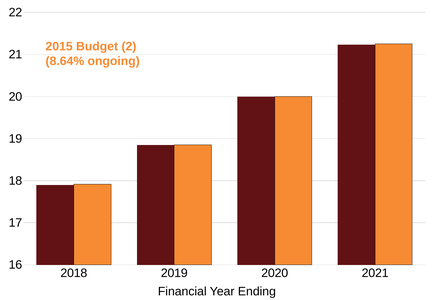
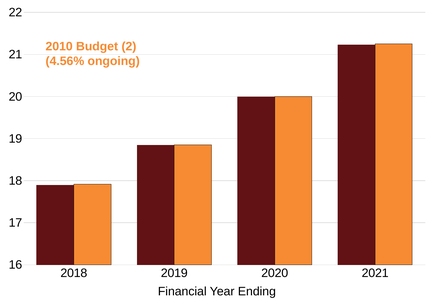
2015: 2015 -> 2010 (59, 46)
8.64%: 8.64% -> 4.56% (65, 61)
